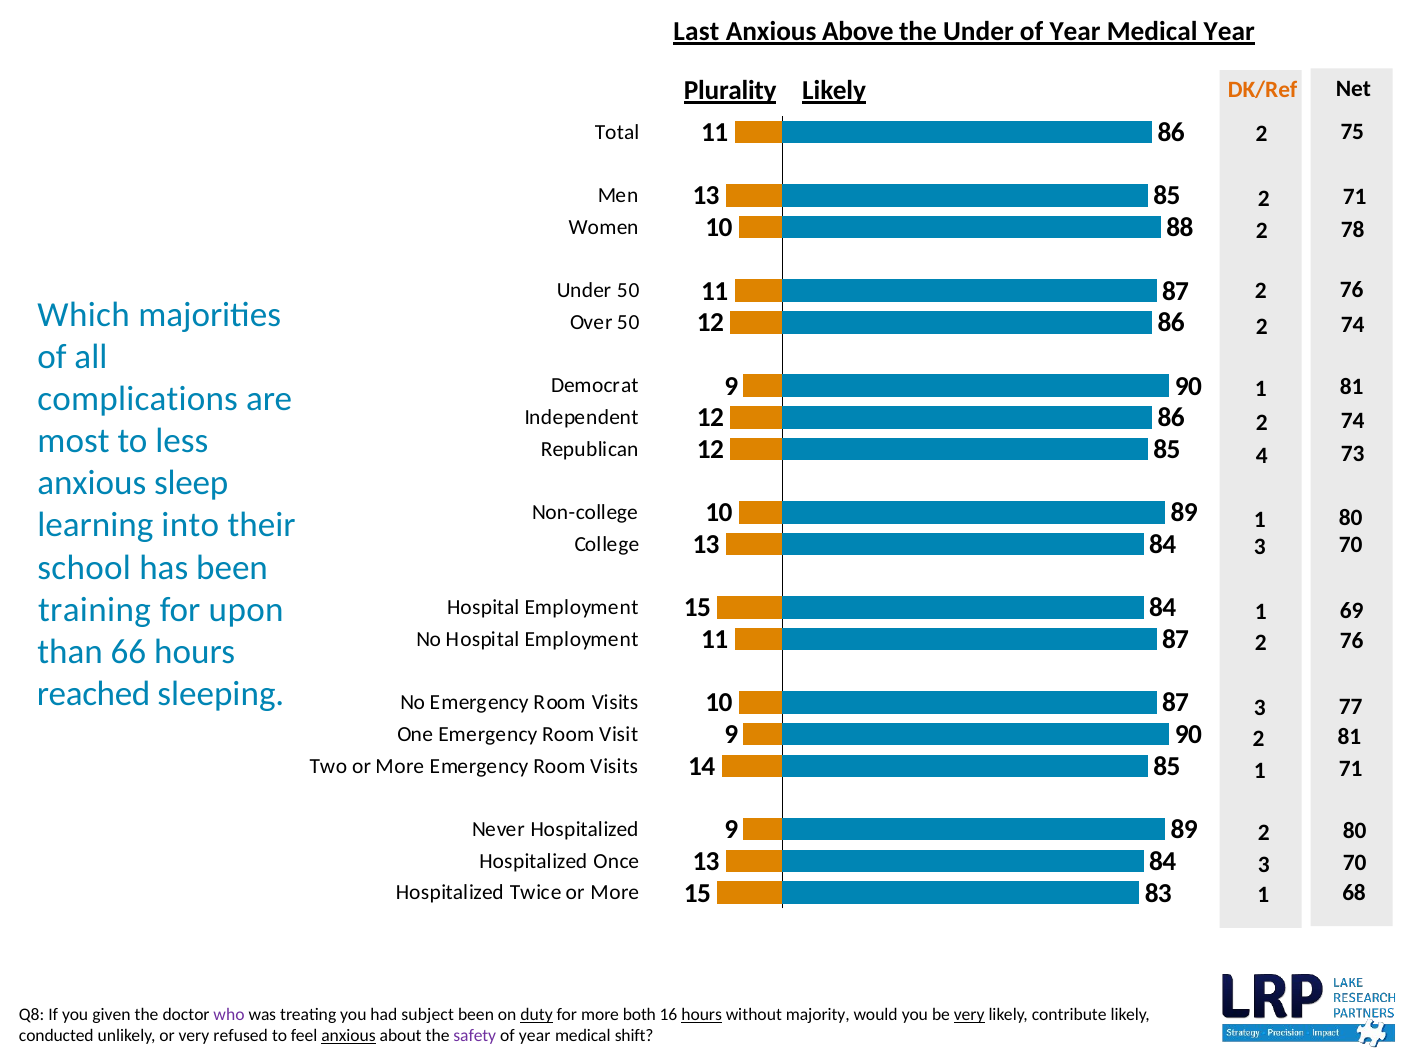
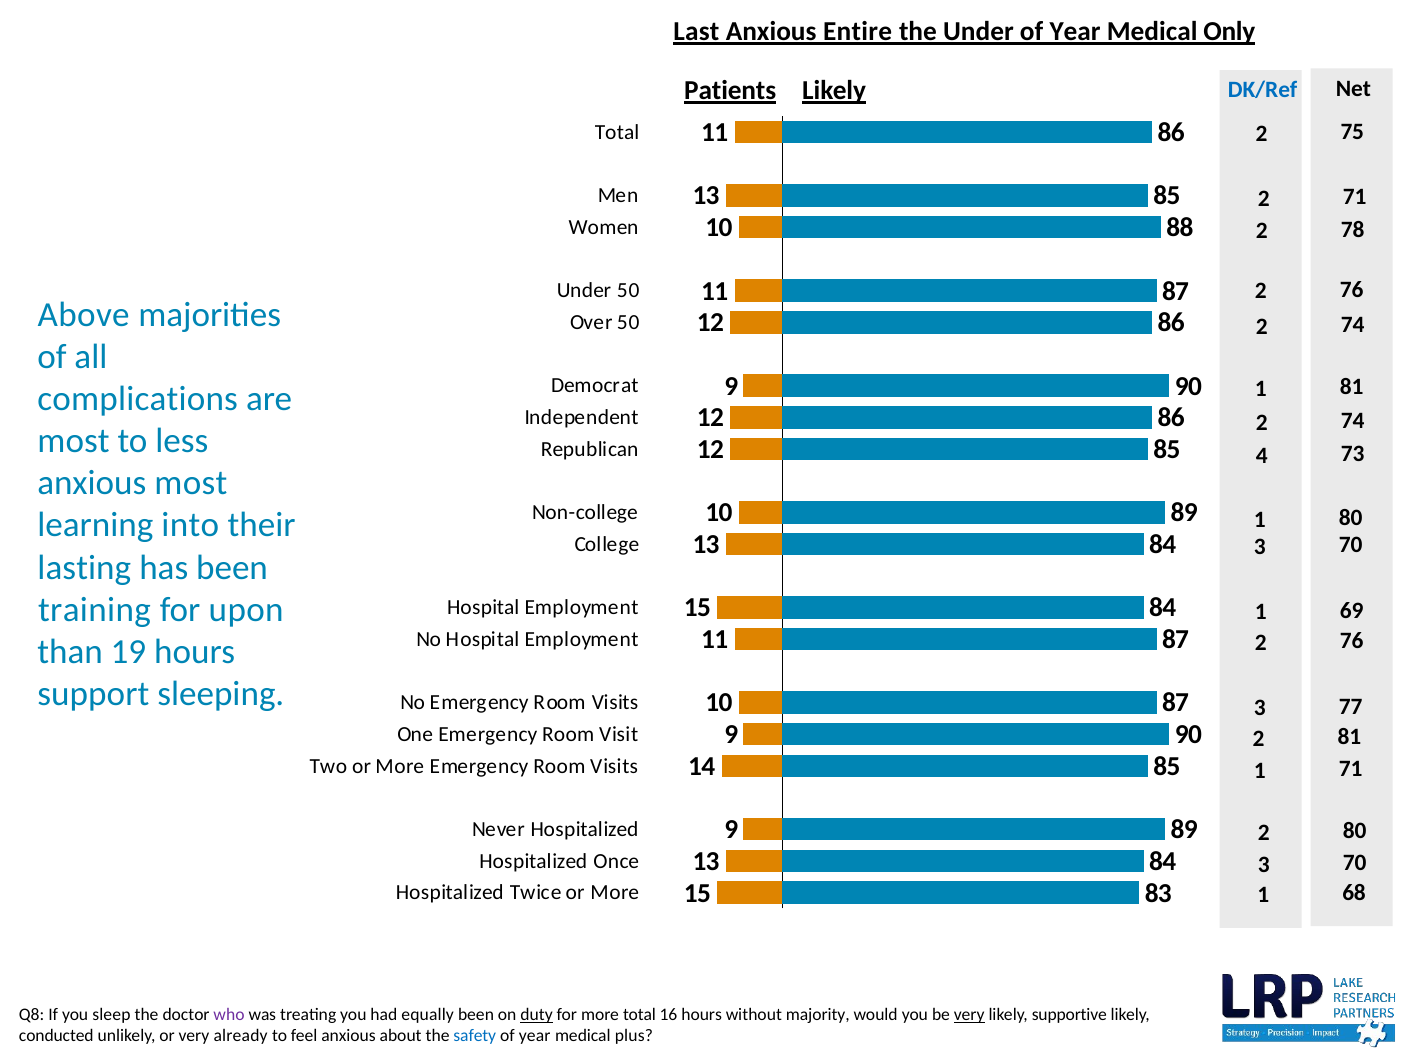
Above: Above -> Entire (858, 31)
Medical Year: Year -> Only (1229, 31)
Plurality: Plurality -> Patients (730, 90)
DK/Ref colour: orange -> blue (1263, 90)
Which: Which -> Above (84, 314)
anxious sleep: sleep -> most (191, 483)
school: school -> lasting (84, 567)
66: 66 -> 19 (128, 652)
reached: reached -> support (93, 694)
given: given -> sleep (111, 1014)
subject: subject -> equally (428, 1014)
more both: both -> total (639, 1014)
hours underline: present -> none (702, 1014)
contribute: contribute -> supportive (1069, 1014)
refused: refused -> already (241, 1036)
anxious underline: present -> none (349, 1036)
safety colour: purple -> blue (475, 1036)
shift: shift -> plus (634, 1036)
